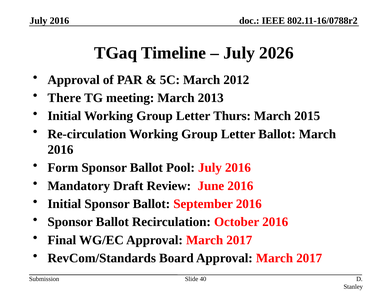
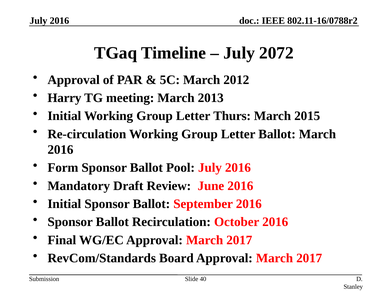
2026: 2026 -> 2072 (276, 53)
There: There -> Harry (64, 98)
